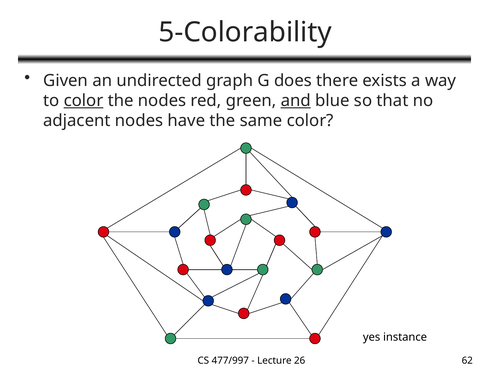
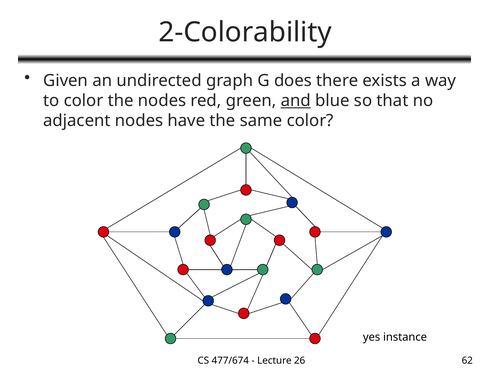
5-Colorability: 5-Colorability -> 2-Colorability (245, 32)
color underline: present -> none (84, 101)
477/997: 477/997 -> 477/674 (230, 361)
